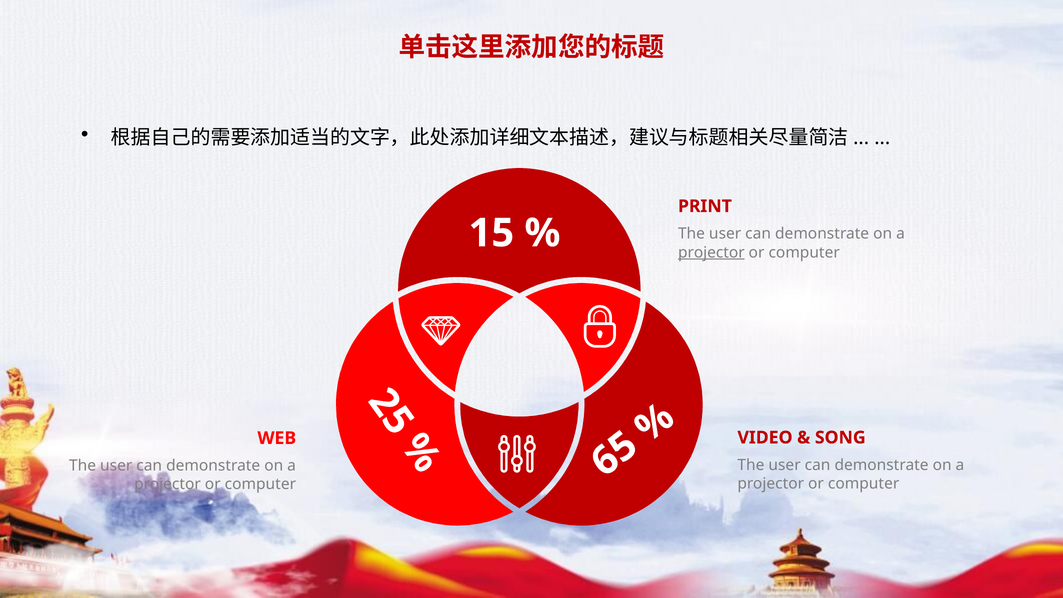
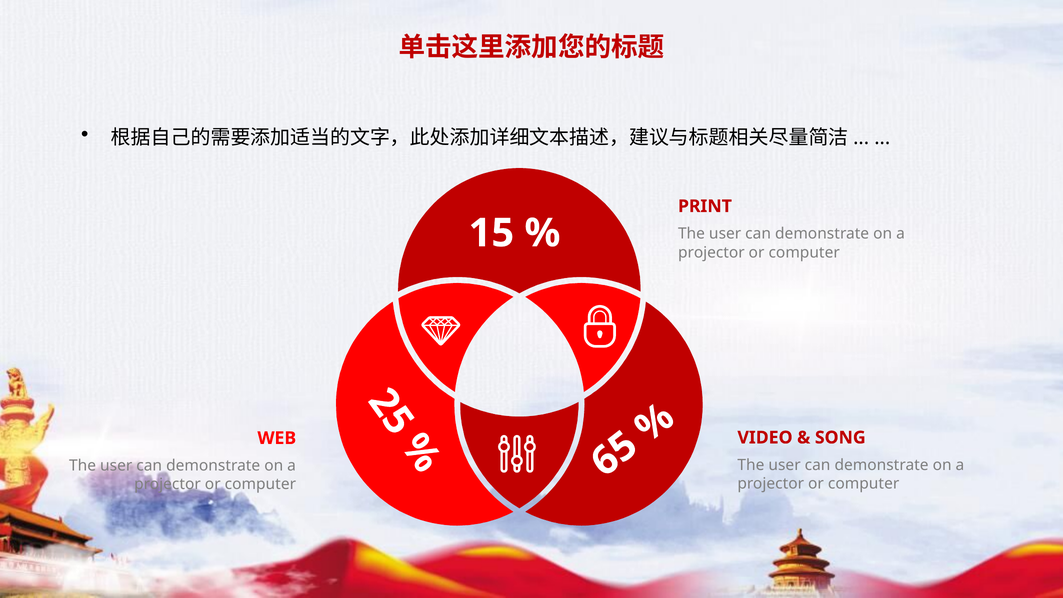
projector underline: present -> none (711, 252)
